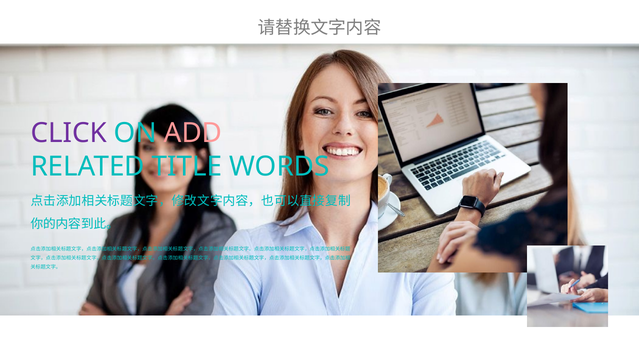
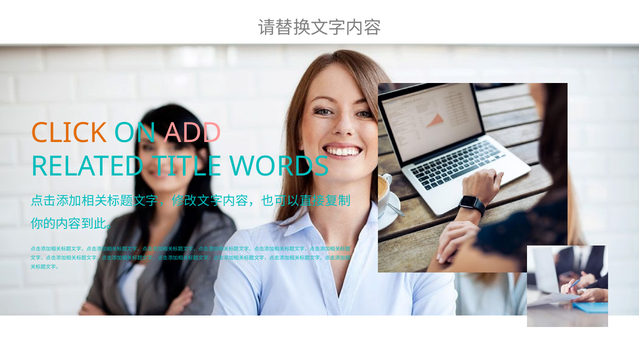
CLICK colour: purple -> orange (69, 133)
